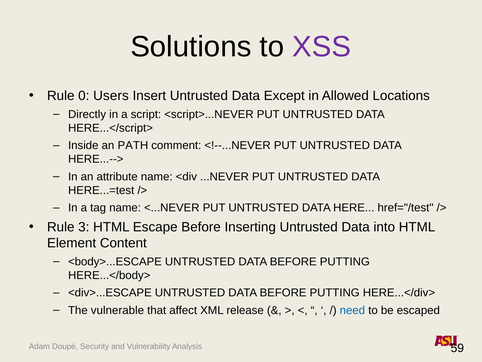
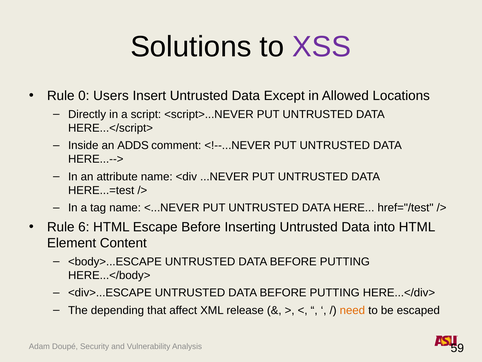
PATH: PATH -> ADDS (133, 145)
3: 3 -> 6 (84, 227)
vulnerable: vulnerable -> depending (117, 310)
need colour: blue -> orange (352, 310)
